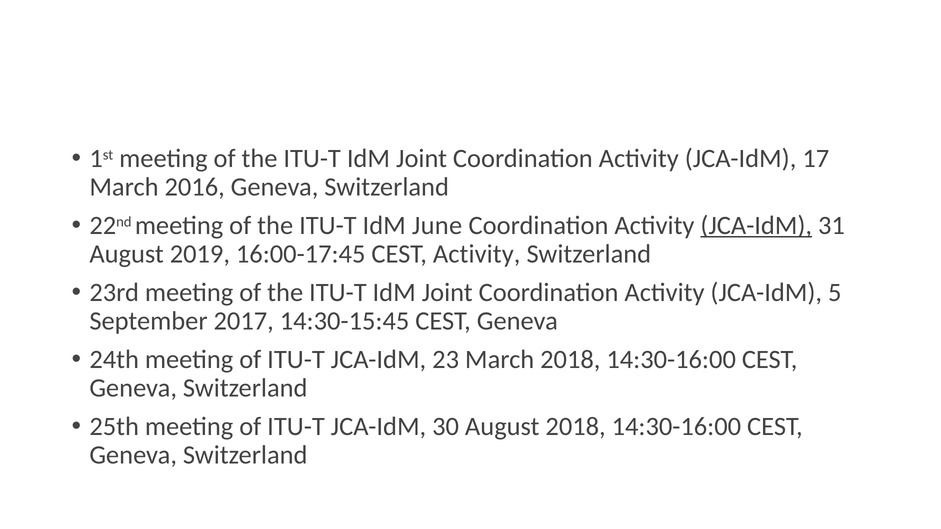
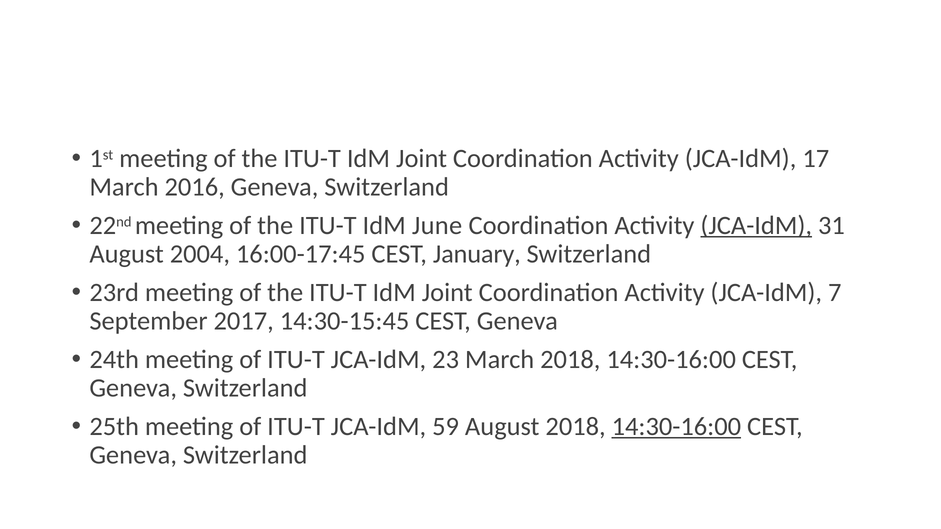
2019: 2019 -> 2004 (200, 254)
CEST Activity: Activity -> January (477, 254)
5: 5 -> 7 (835, 293)
30: 30 -> 59 (446, 427)
14:30-16:00 underline: none -> present (676, 427)
